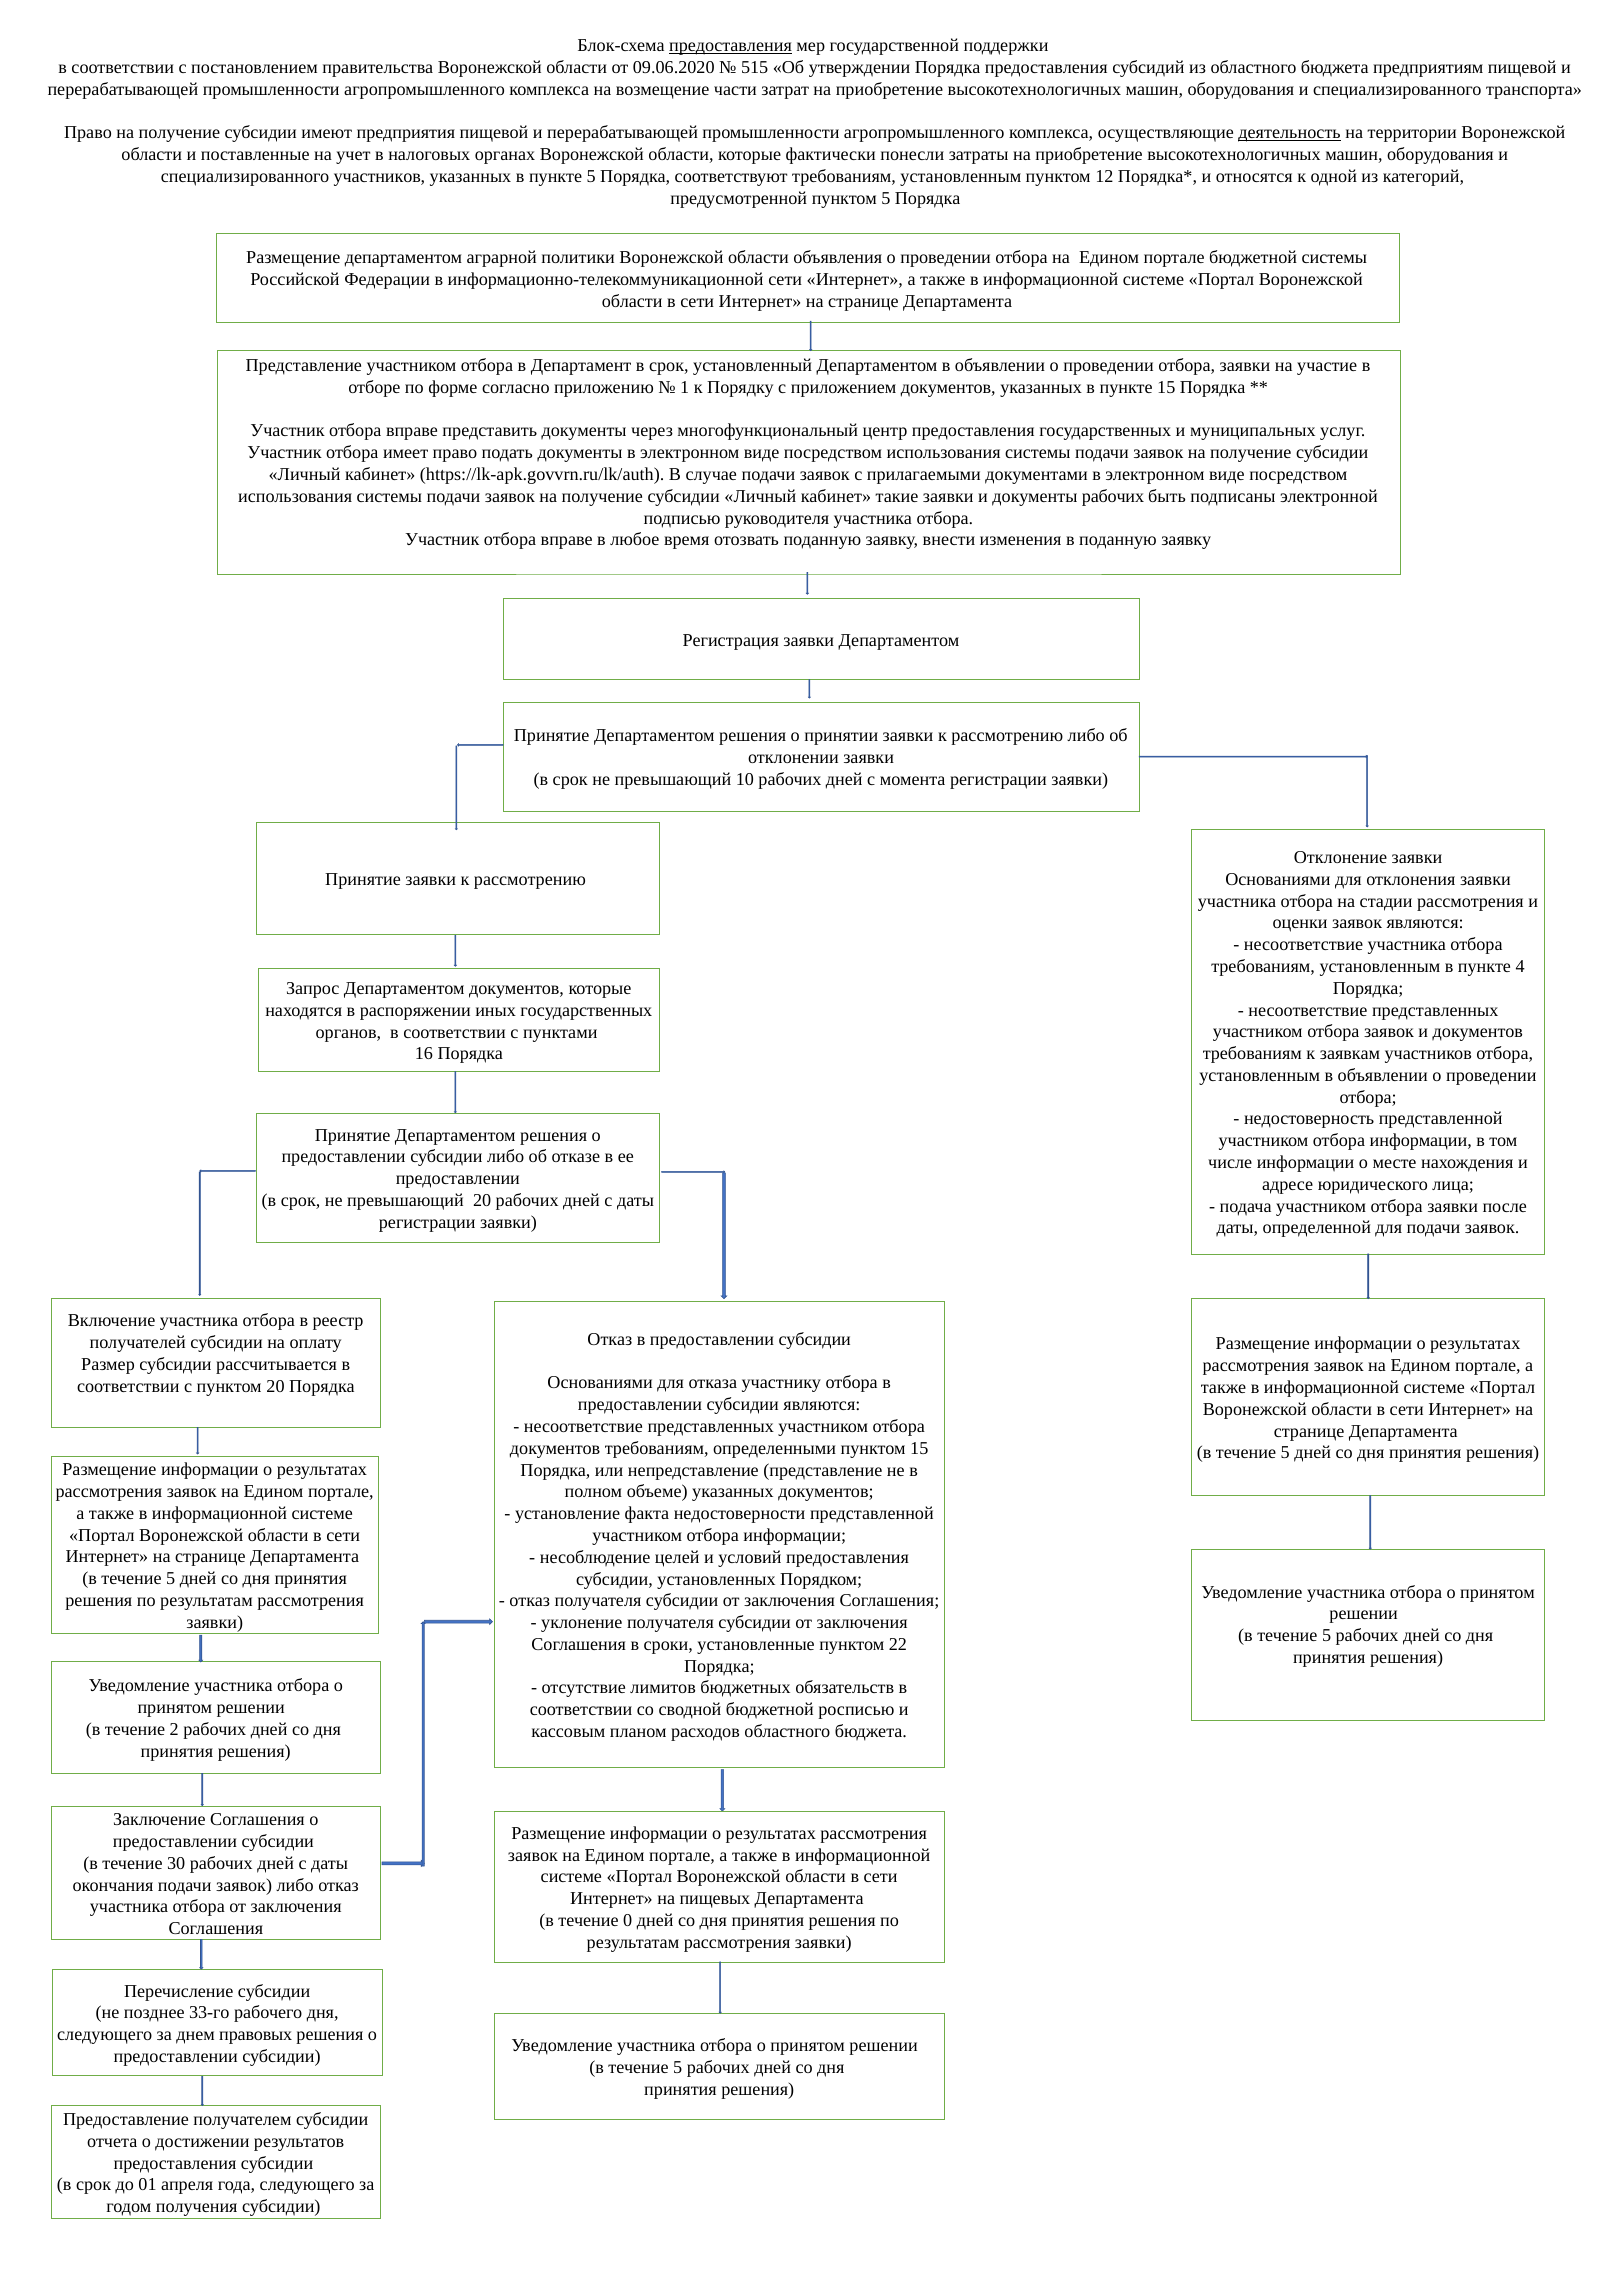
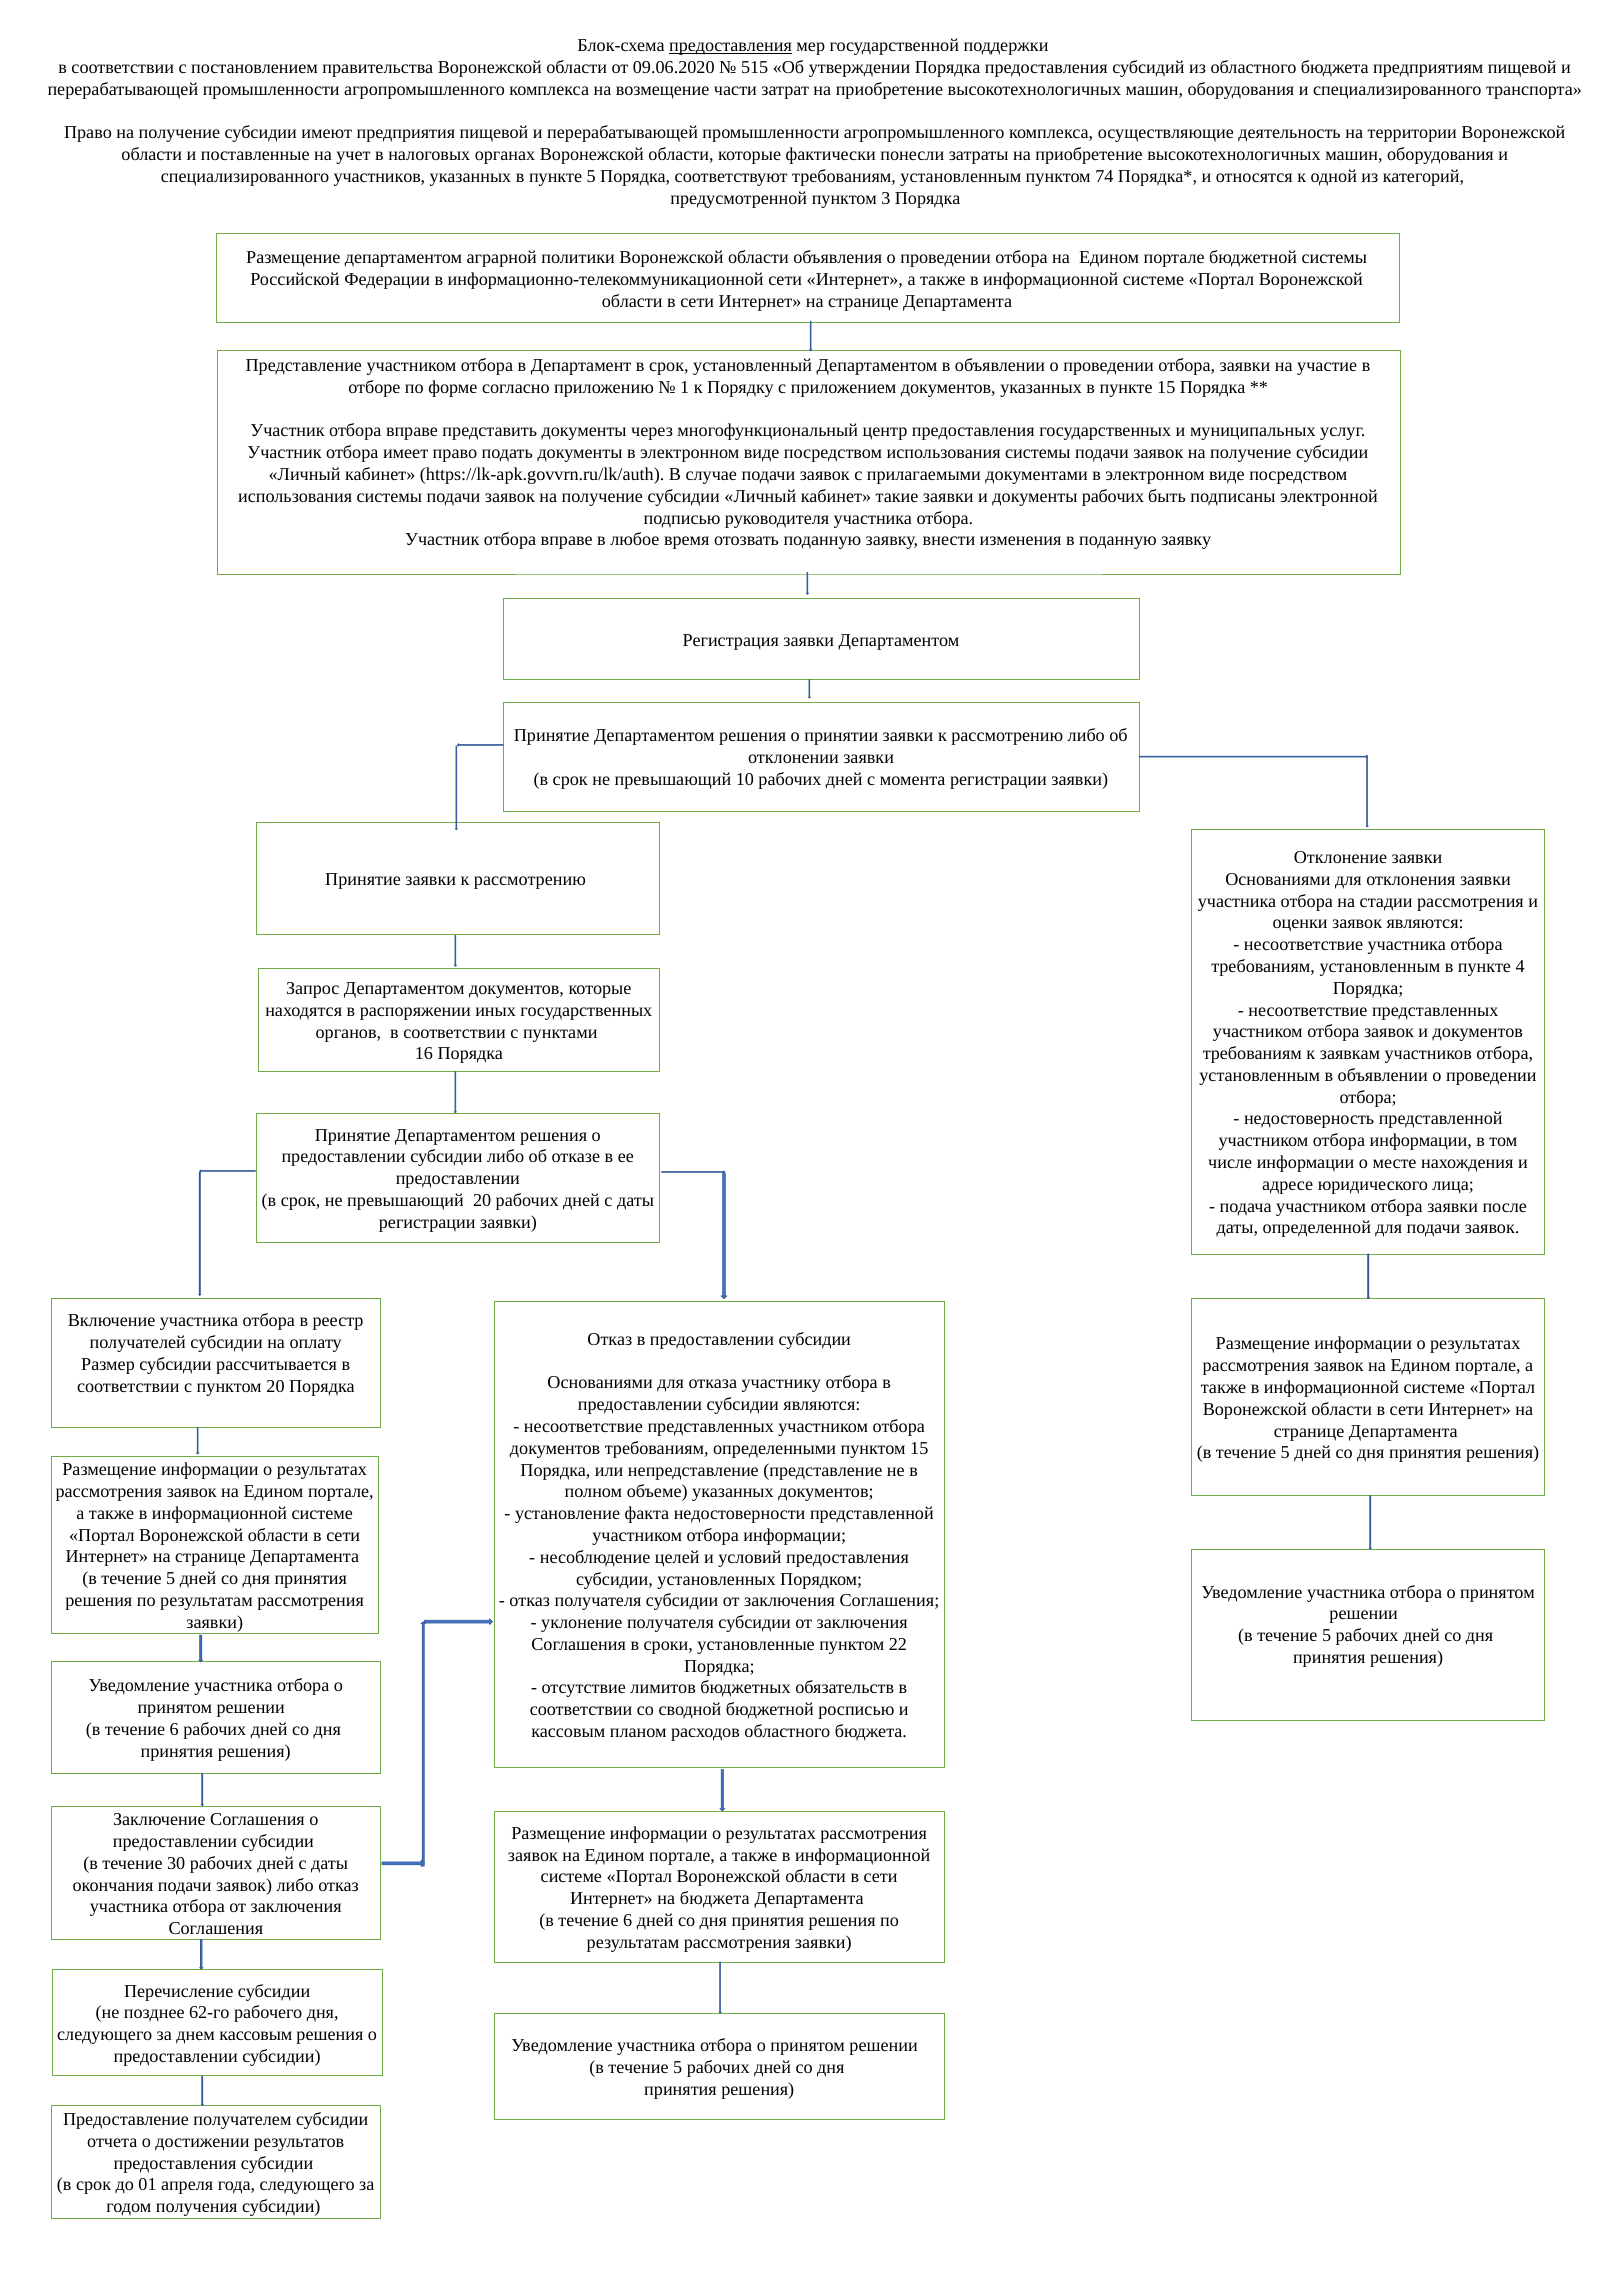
деятельность underline: present -> none (1290, 133)
12: 12 -> 74 (1104, 176)
пунктом 5: 5 -> 3 (886, 198)
2: 2 -> 6 (174, 1730)
на пищевых: пищевых -> бюджета (715, 1899)
0: 0 -> 6 (628, 1921)
33-го: 33-го -> 62-го (209, 2013)
днем правовых: правовых -> кассовым (256, 2035)
